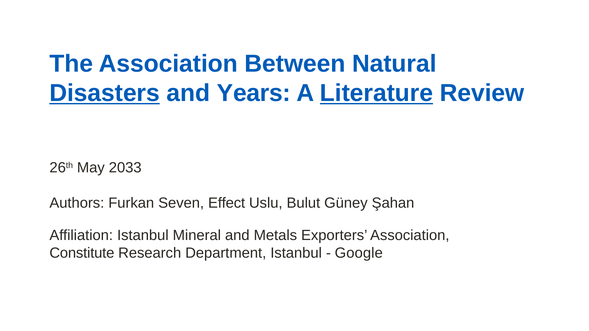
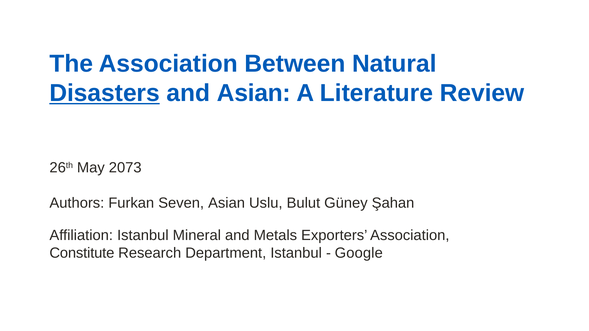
and Years: Years -> Asian (254, 93)
Literature underline: present -> none (377, 93)
2033: 2033 -> 2073 (125, 168)
Seven Effect: Effect -> Asian (227, 203)
